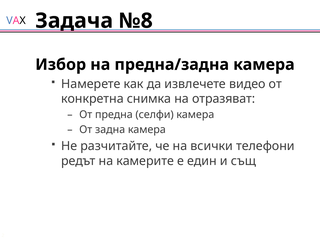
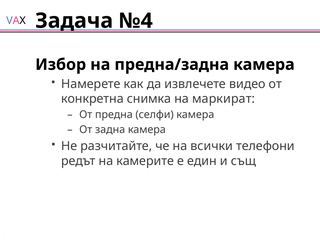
№8: №8 -> №4 (136, 21)
отразяват: отразяват -> маркират (224, 99)
